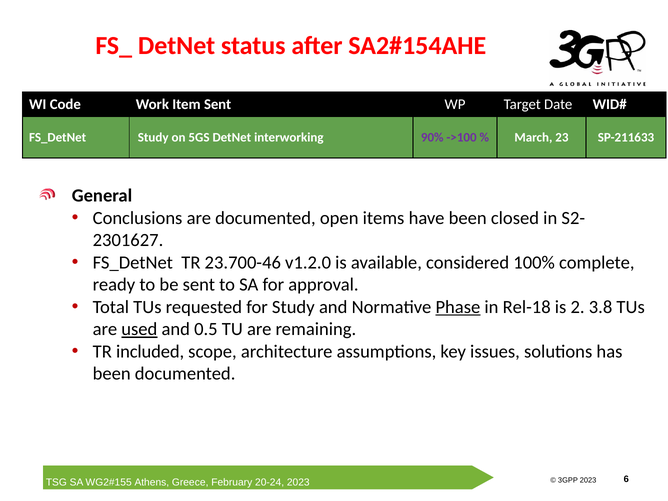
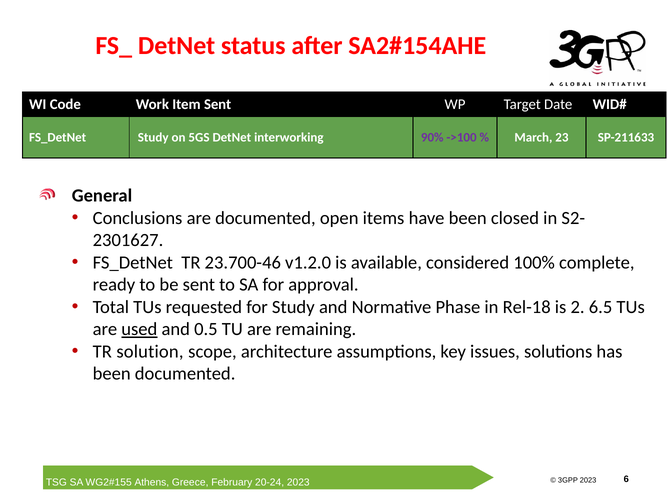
Phase underline: present -> none (458, 307)
3.8: 3.8 -> 6.5 (601, 307)
included: included -> solution (150, 352)
